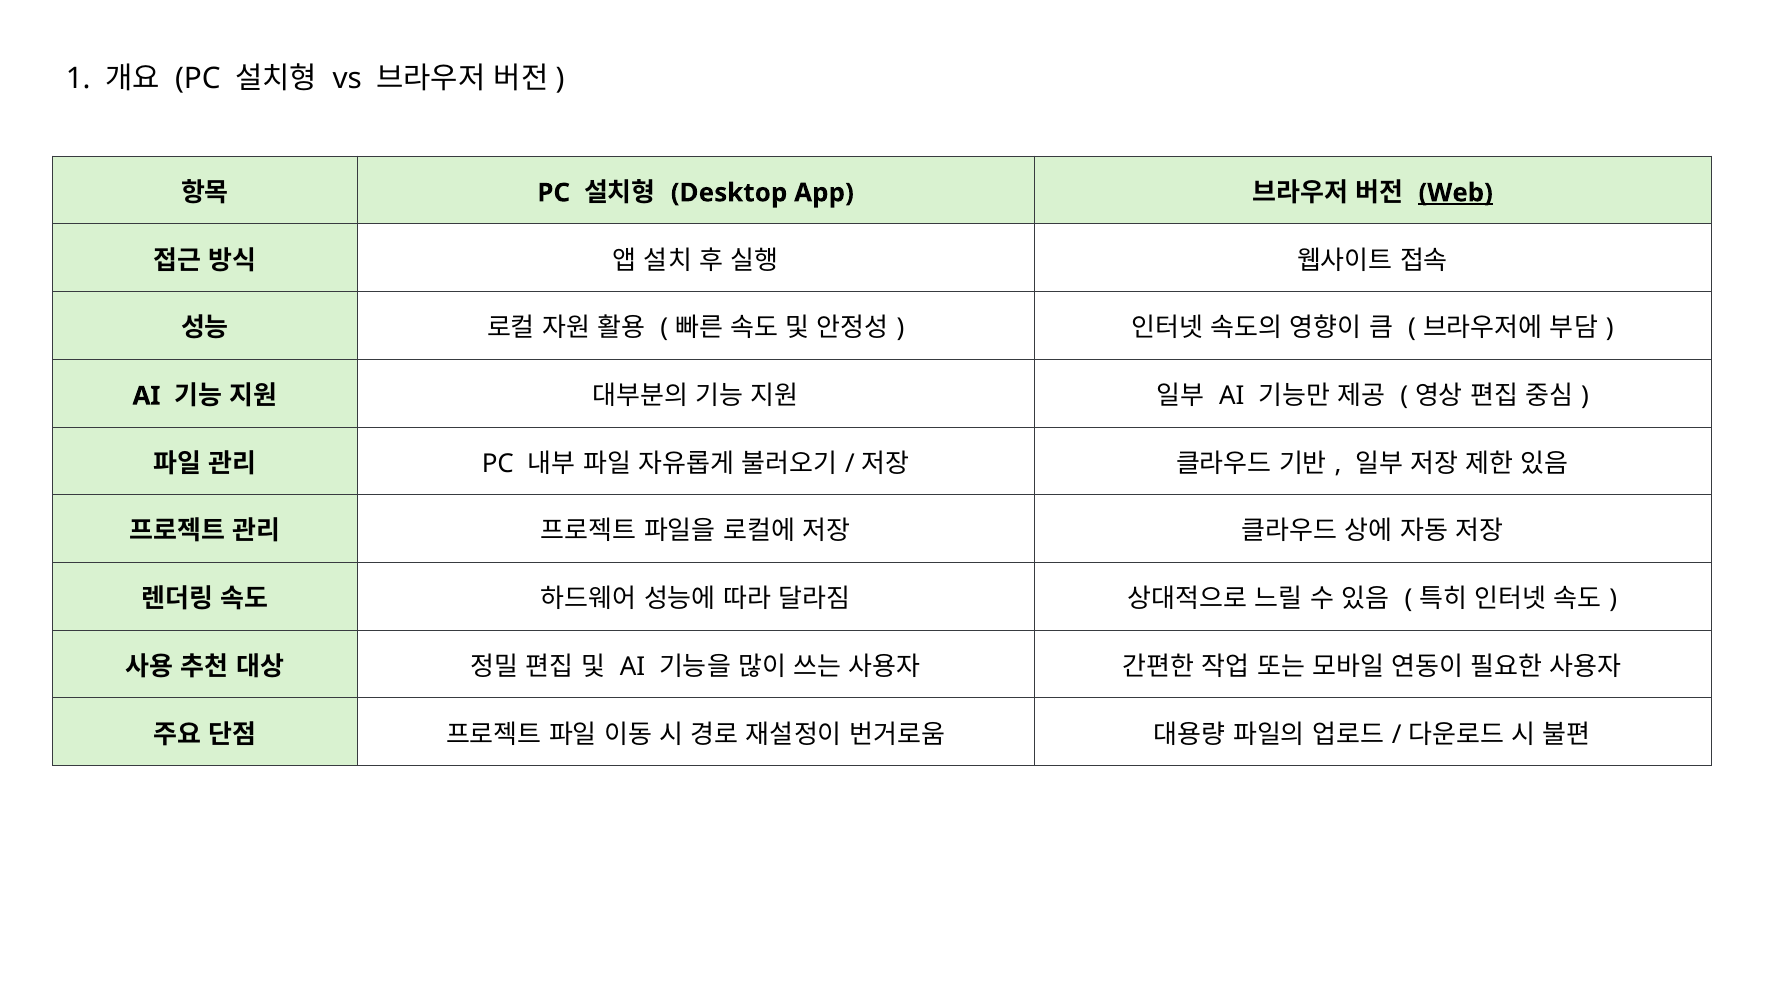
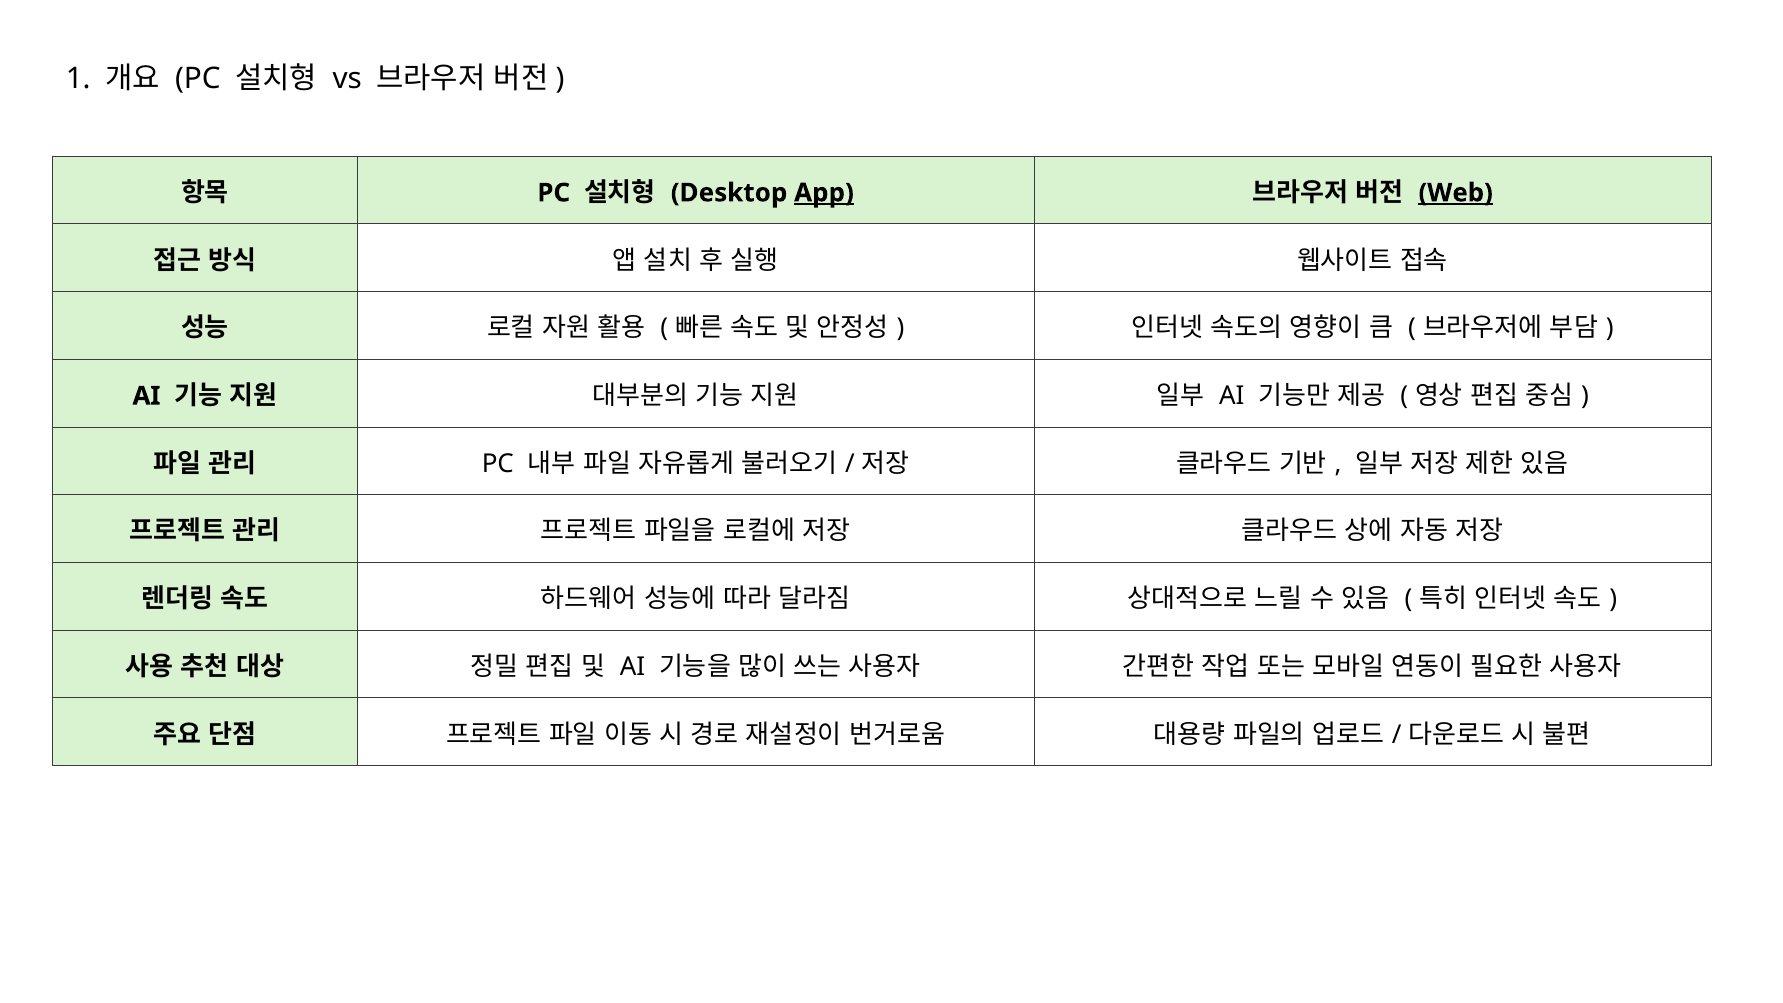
App underline: none -> present (824, 193)
